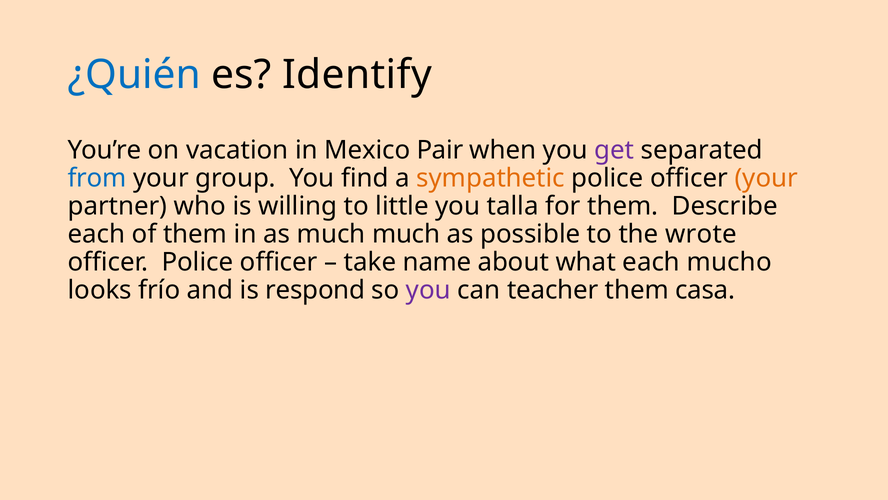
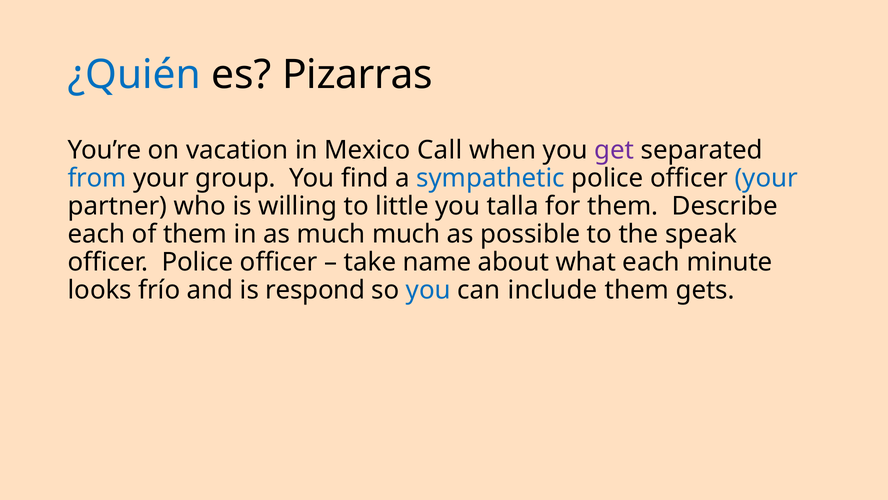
Identify: Identify -> Pizarras (358, 75)
Pair: Pair -> Call (440, 150)
sympathetic colour: orange -> blue (491, 178)
your colour: orange -> blue (766, 178)
wrote: wrote -> speak (701, 234)
mucho: mucho -> minute (729, 262)
you colour: purple -> blue (428, 290)
teacher: teacher -> include (553, 290)
casa: casa -> gets (705, 290)
